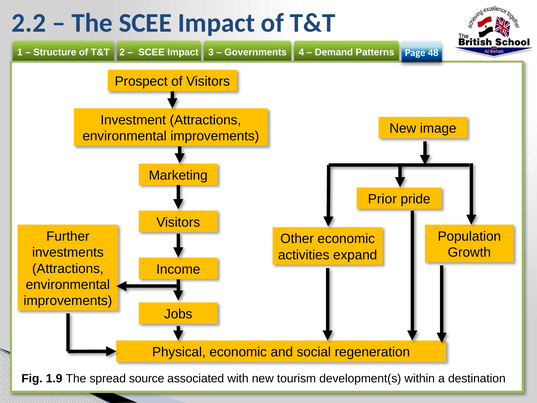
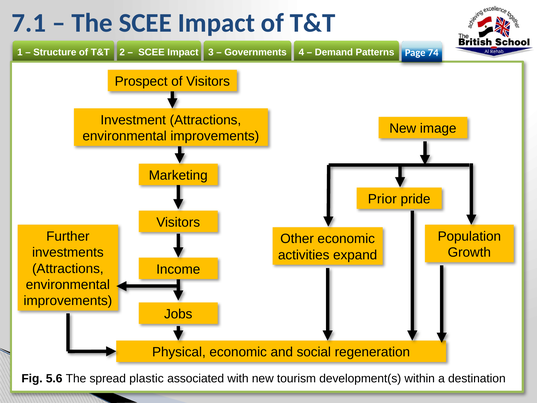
2.2: 2.2 -> 7.1 (29, 23)
48: 48 -> 74 (433, 53)
1.9: 1.9 -> 5.6 (54, 378)
source: source -> plastic (147, 378)
